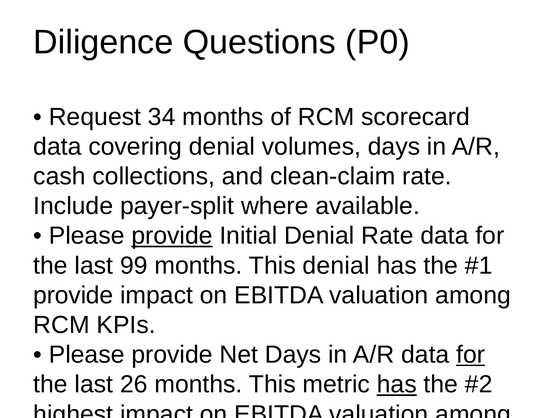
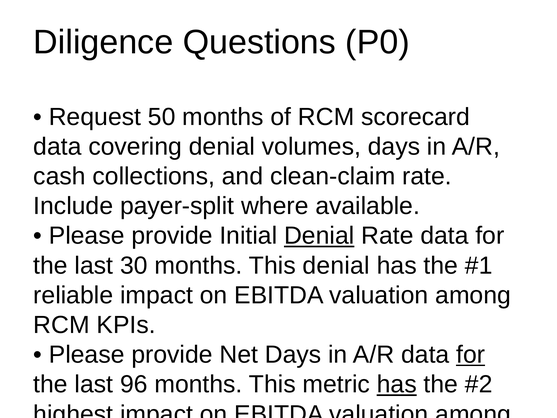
34: 34 -> 50 (162, 117)
provide underline: present -> none (172, 236)
Denial underline: none -> present (319, 236)
99: 99 -> 30 (134, 265)
provide: provide -> reliable (73, 295)
26: 26 -> 96 (134, 384)
